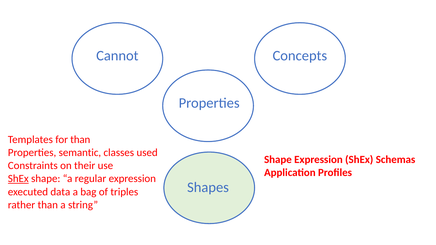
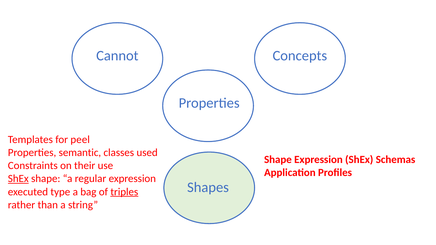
for than: than -> peel (80, 140)
data: data -> type (60, 192)
triples underline: none -> present (124, 192)
